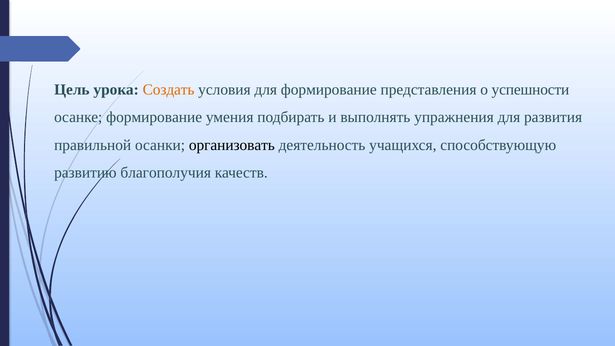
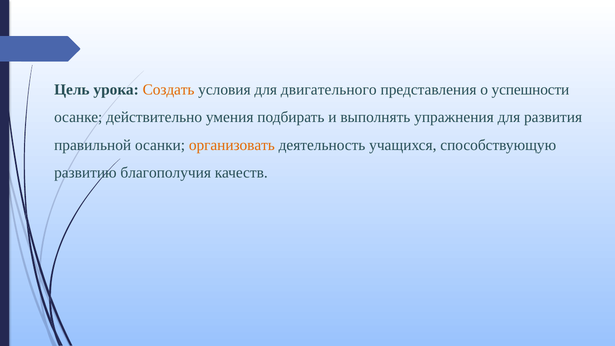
для формирование: формирование -> двигательного (329, 90)
осанке формирование: формирование -> действительно (154, 117)
организовать colour: black -> orange (232, 145)
